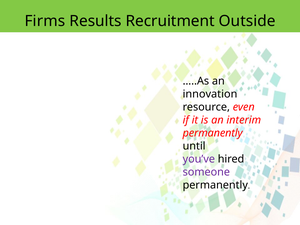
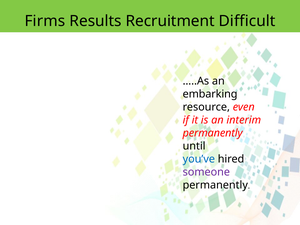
Outside: Outside -> Difficult (247, 21)
innovation: innovation -> embarking (210, 94)
you’ve colour: purple -> blue (199, 159)
